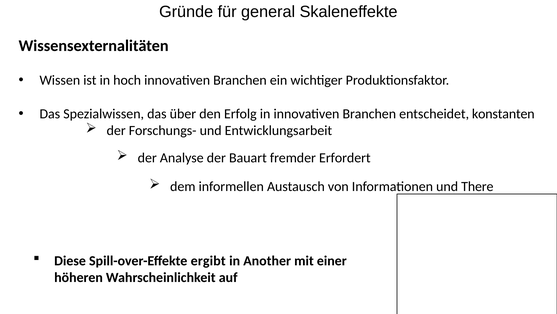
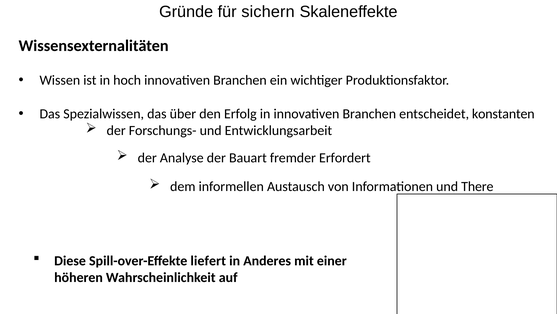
general: general -> sichern (268, 12)
ergibt: ergibt -> liefert (208, 260)
Another: Another -> Anderes (267, 260)
